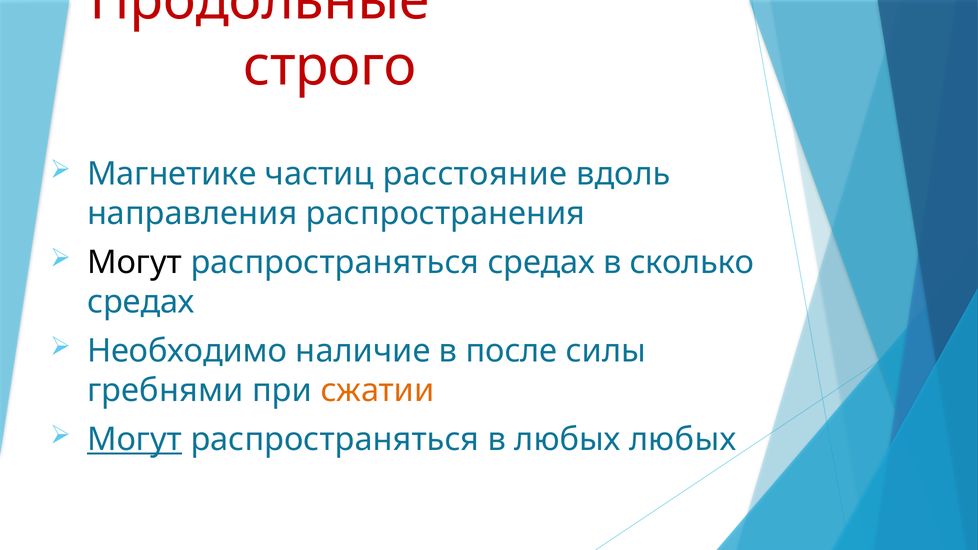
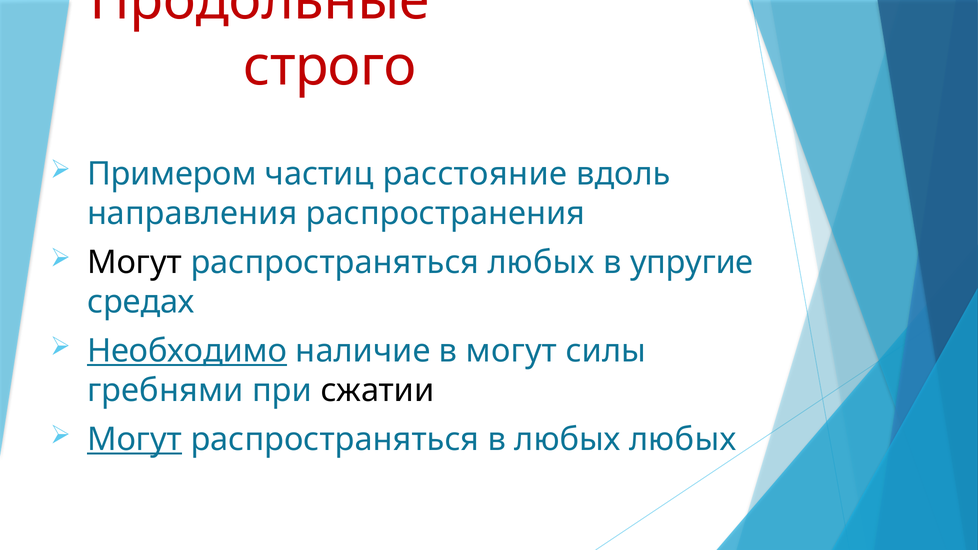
Магнетике: Магнетике -> Примером (172, 174)
распространяться средах: средах -> любых (541, 263)
сколько: сколько -> упругие (692, 263)
Необходимо underline: none -> present (187, 351)
в после: после -> могут (511, 351)
сжатии colour: orange -> black (377, 390)
